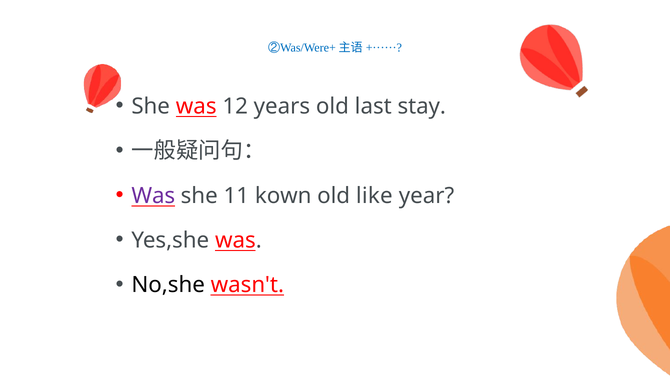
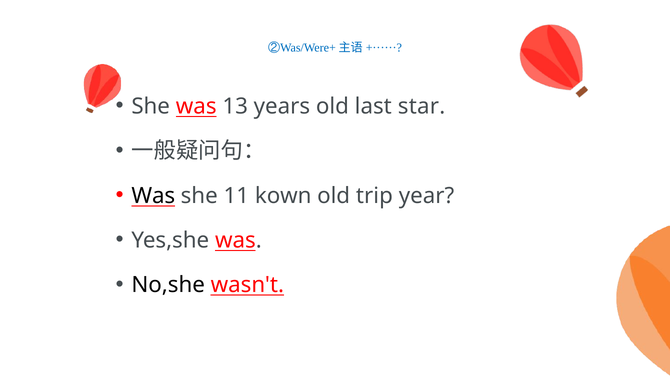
12: 12 -> 13 (235, 106)
stay: stay -> star (422, 106)
Was colour: purple -> black (153, 196)
like: like -> trip (374, 196)
